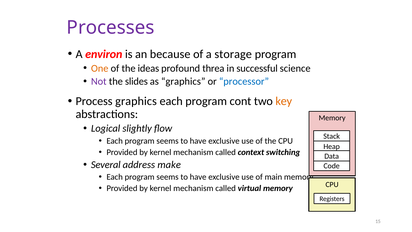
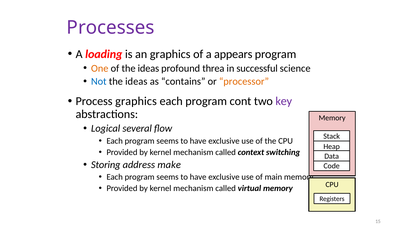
environ: environ -> loading (104, 54)
an because: because -> graphics (170, 54)
storage: storage -> appears (233, 54)
Not colour: purple -> blue (99, 81)
slides: slides -> ideas (136, 81)
as graphics: graphics -> contains (183, 81)
processor colour: blue -> orange (244, 81)
key colour: orange -> purple (284, 101)
slightly: slightly -> several (137, 128)
Several: Several -> Storing (106, 165)
